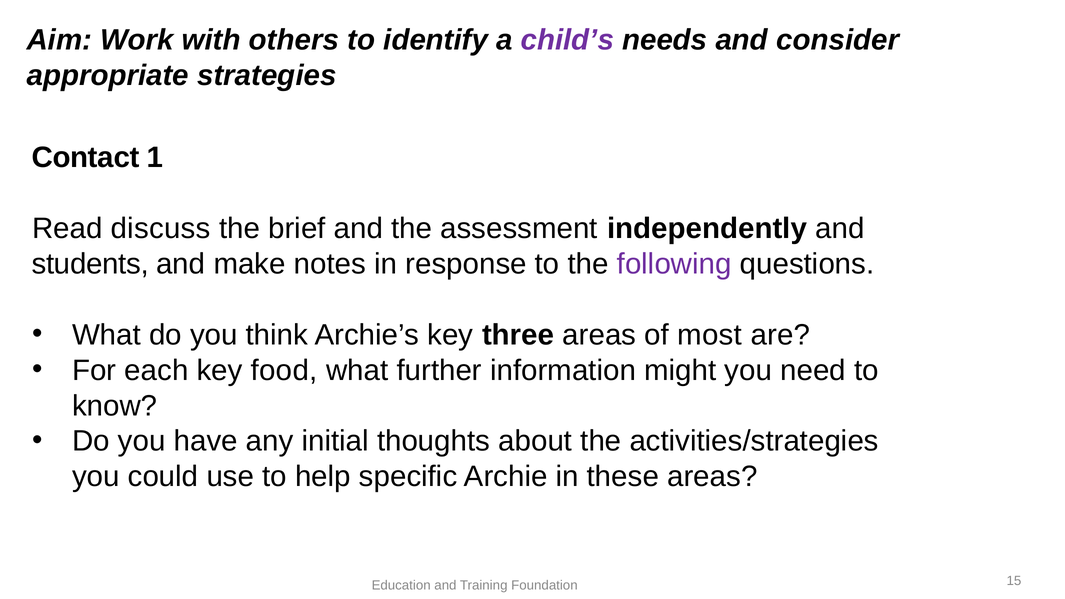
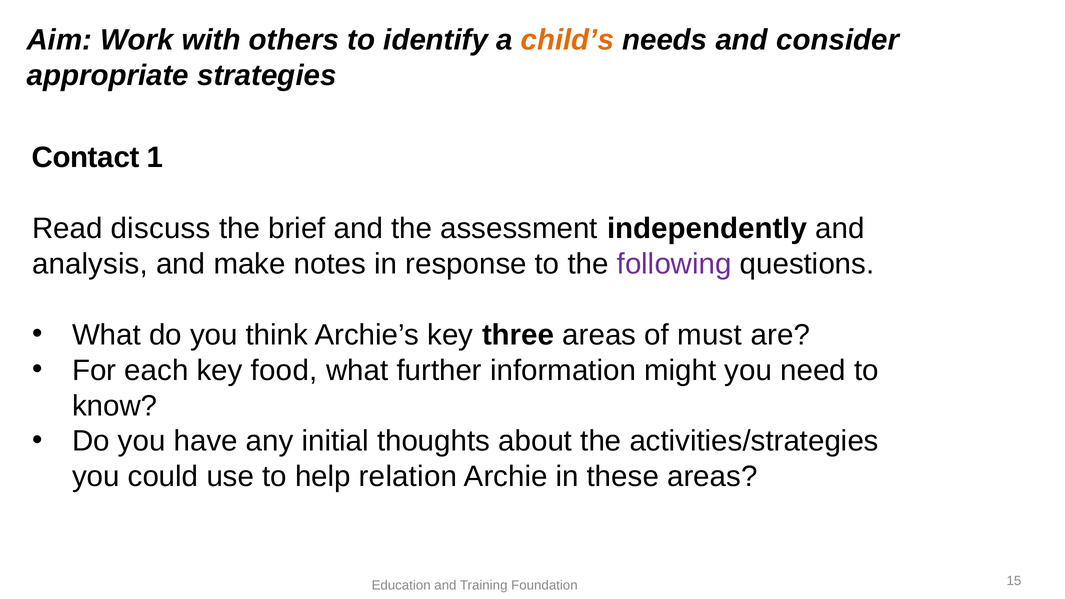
child’s colour: purple -> orange (567, 40)
students: students -> analysis (90, 264)
most: most -> must (710, 335)
specific: specific -> relation (408, 477)
